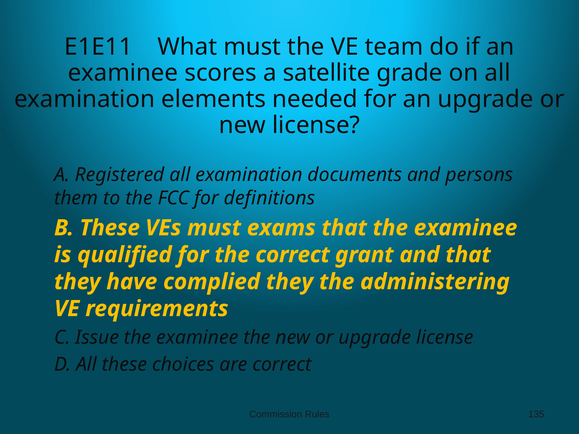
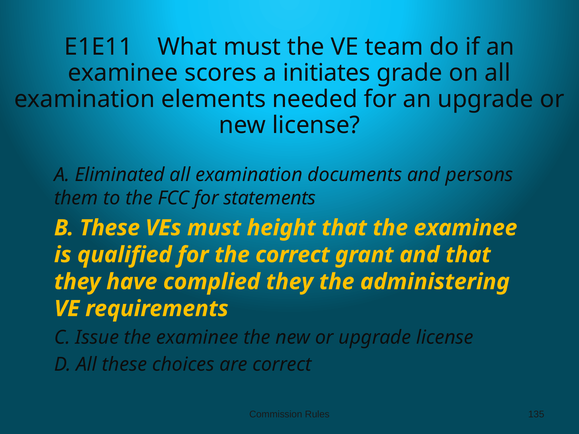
satellite: satellite -> initiates (327, 73)
Registered: Registered -> Eliminated (120, 175)
definitions: definitions -> statements (270, 198)
exams: exams -> height (281, 228)
